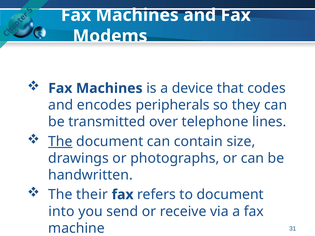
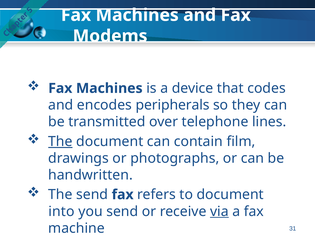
size: size -> film (241, 142)
The their: their -> send (92, 195)
via underline: none -> present (219, 212)
